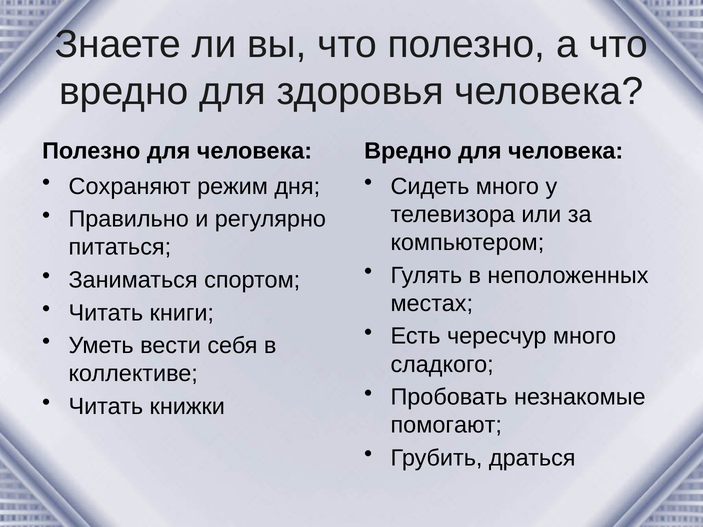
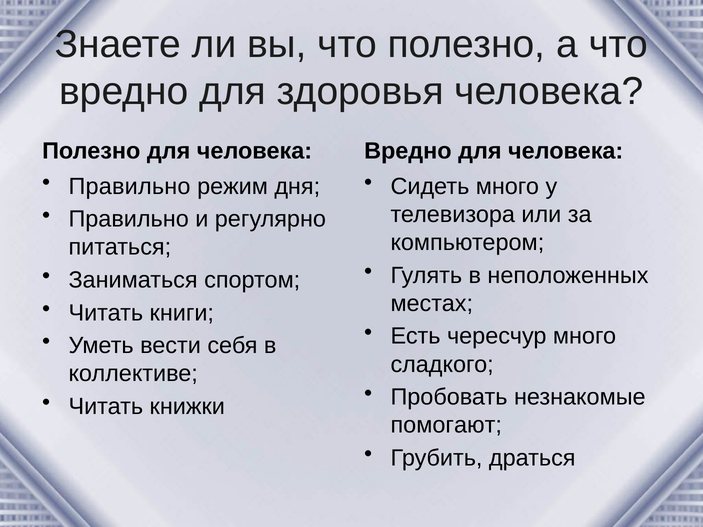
Сохраняют: Сохраняют -> Правильно (130, 186)
